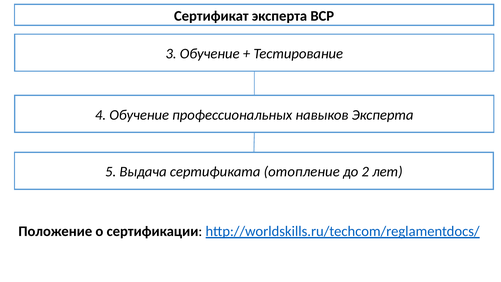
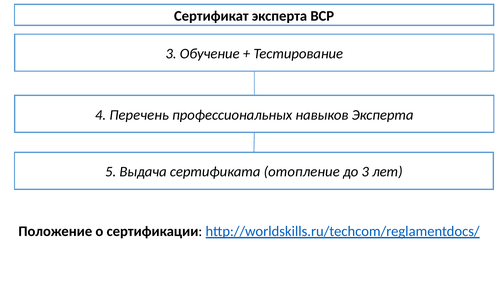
4 Обучение: Обучение -> Перечень (139, 115)
до 2: 2 -> 3 (365, 172)
